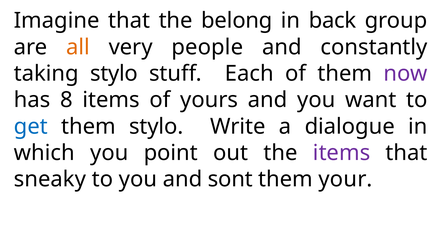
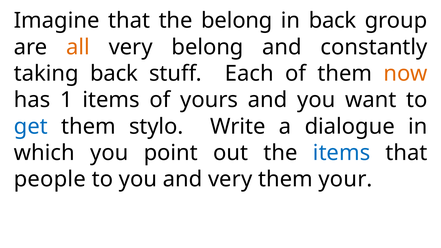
very people: people -> belong (207, 47)
taking stylo: stylo -> back (114, 74)
now colour: purple -> orange (406, 74)
8: 8 -> 1 (66, 100)
items colour: purple -> blue (342, 153)
sneaky: sneaky -> people (50, 179)
and sont: sont -> very (230, 179)
